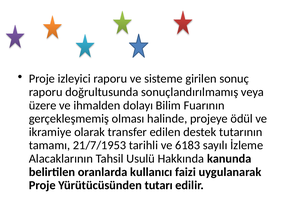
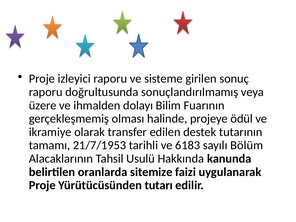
İzleme: İzleme -> Bölüm (247, 145)
kullanıcı: kullanıcı -> sitemize (151, 172)
